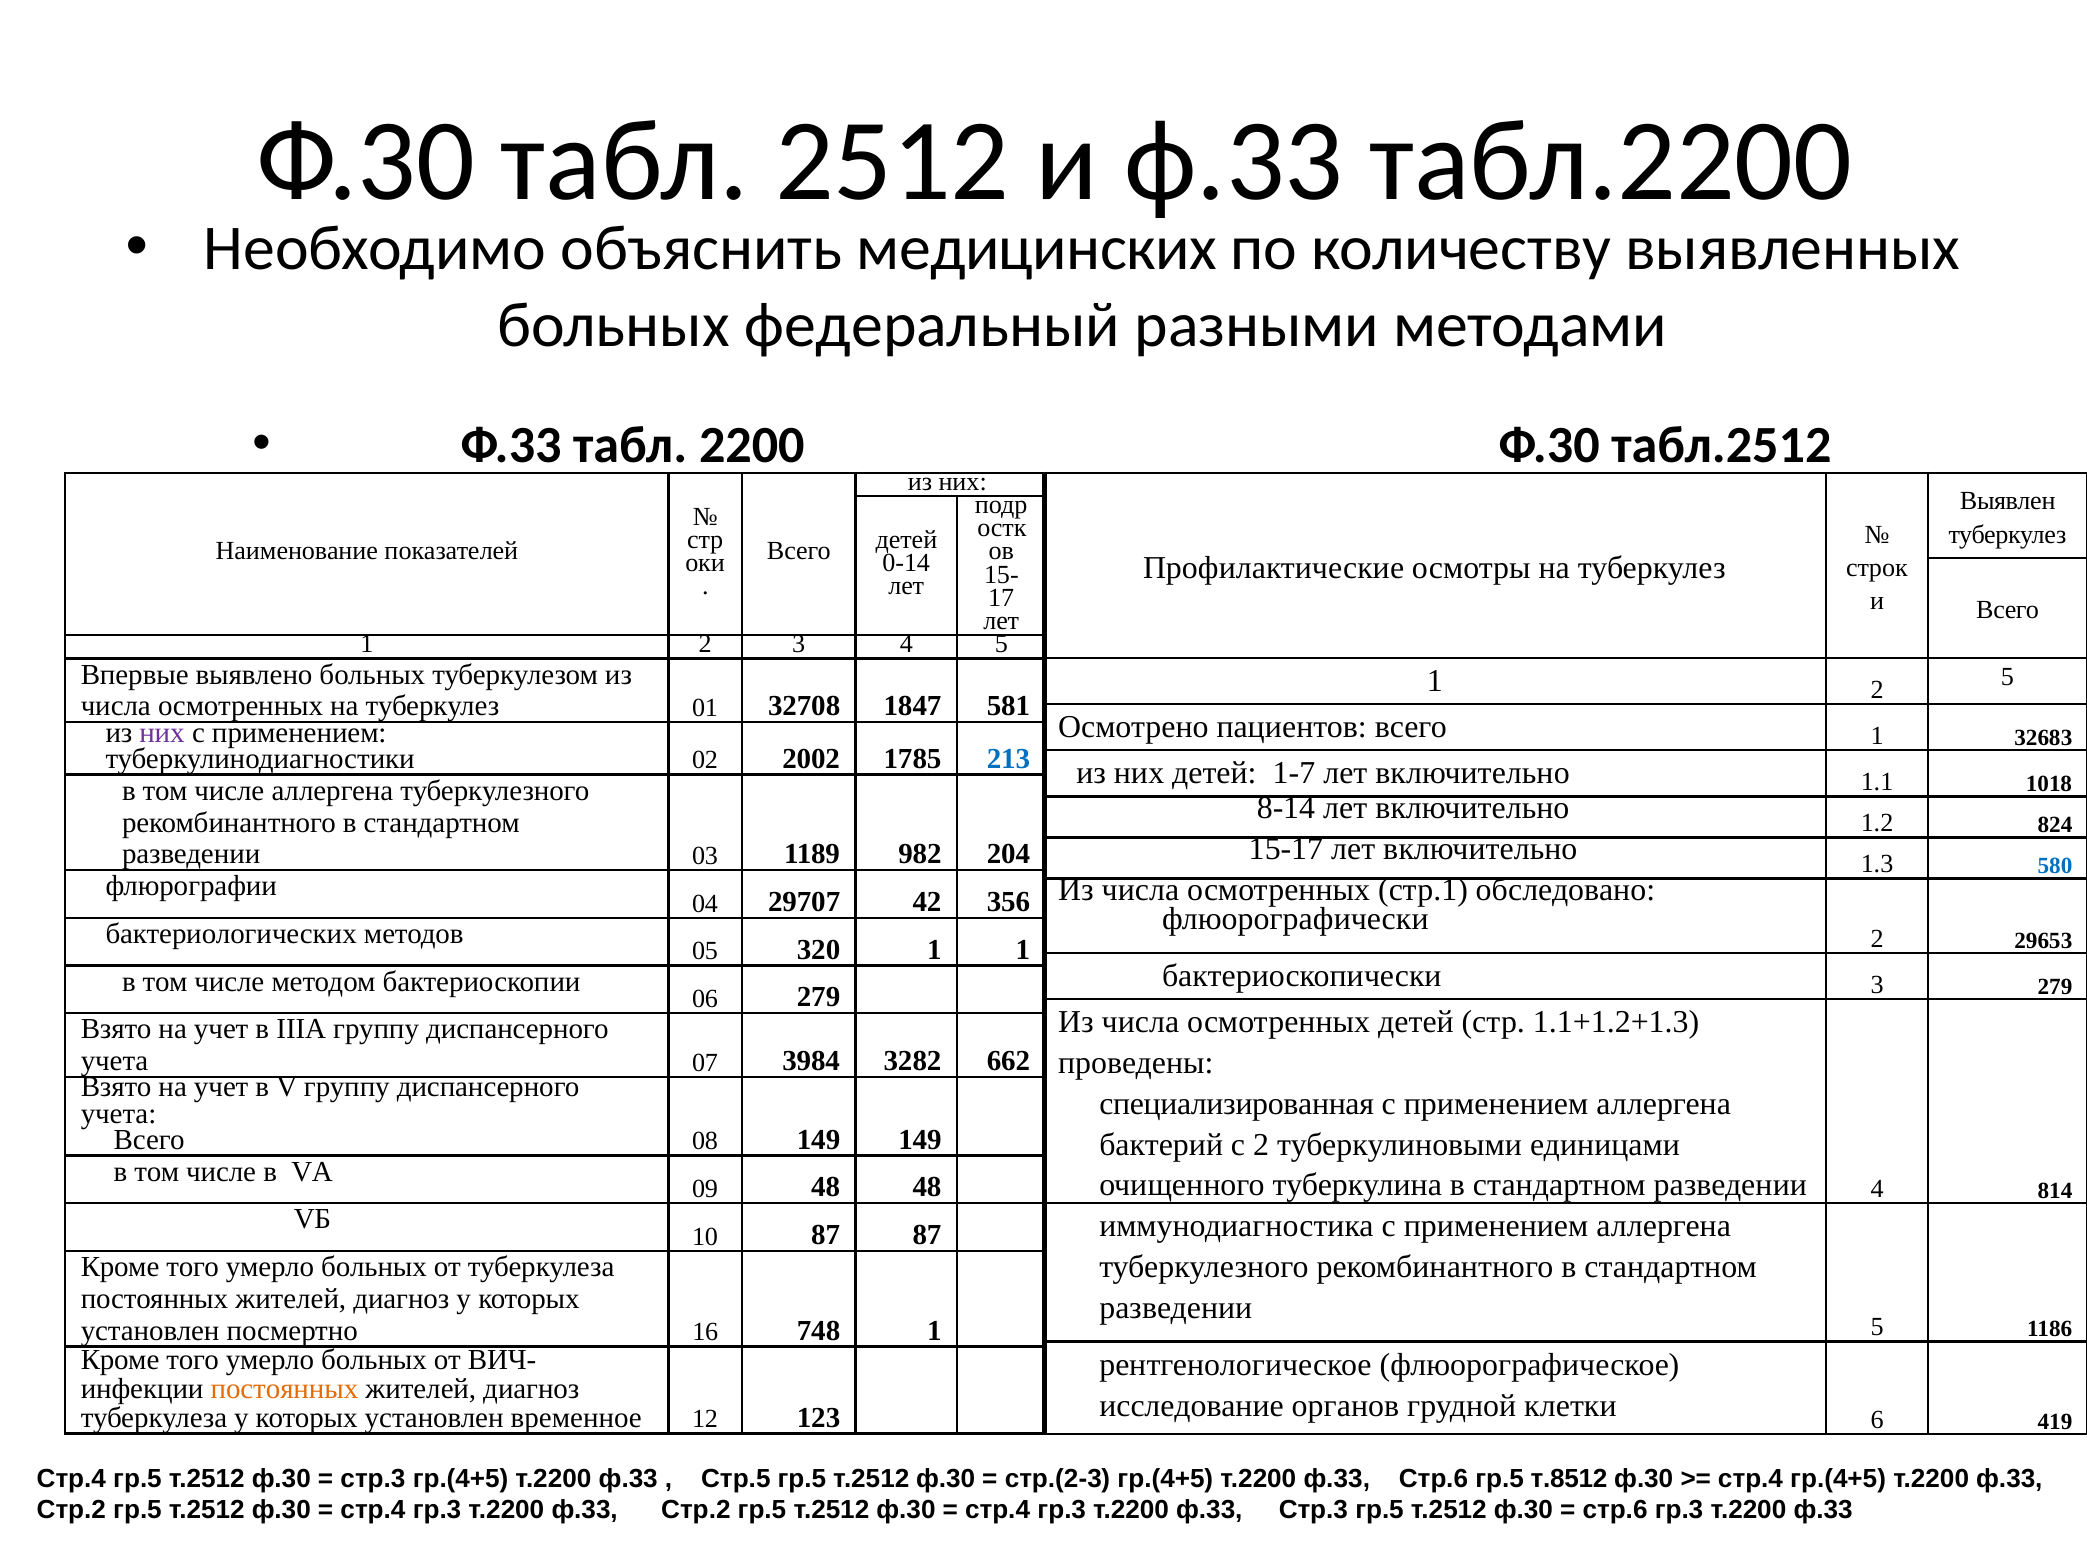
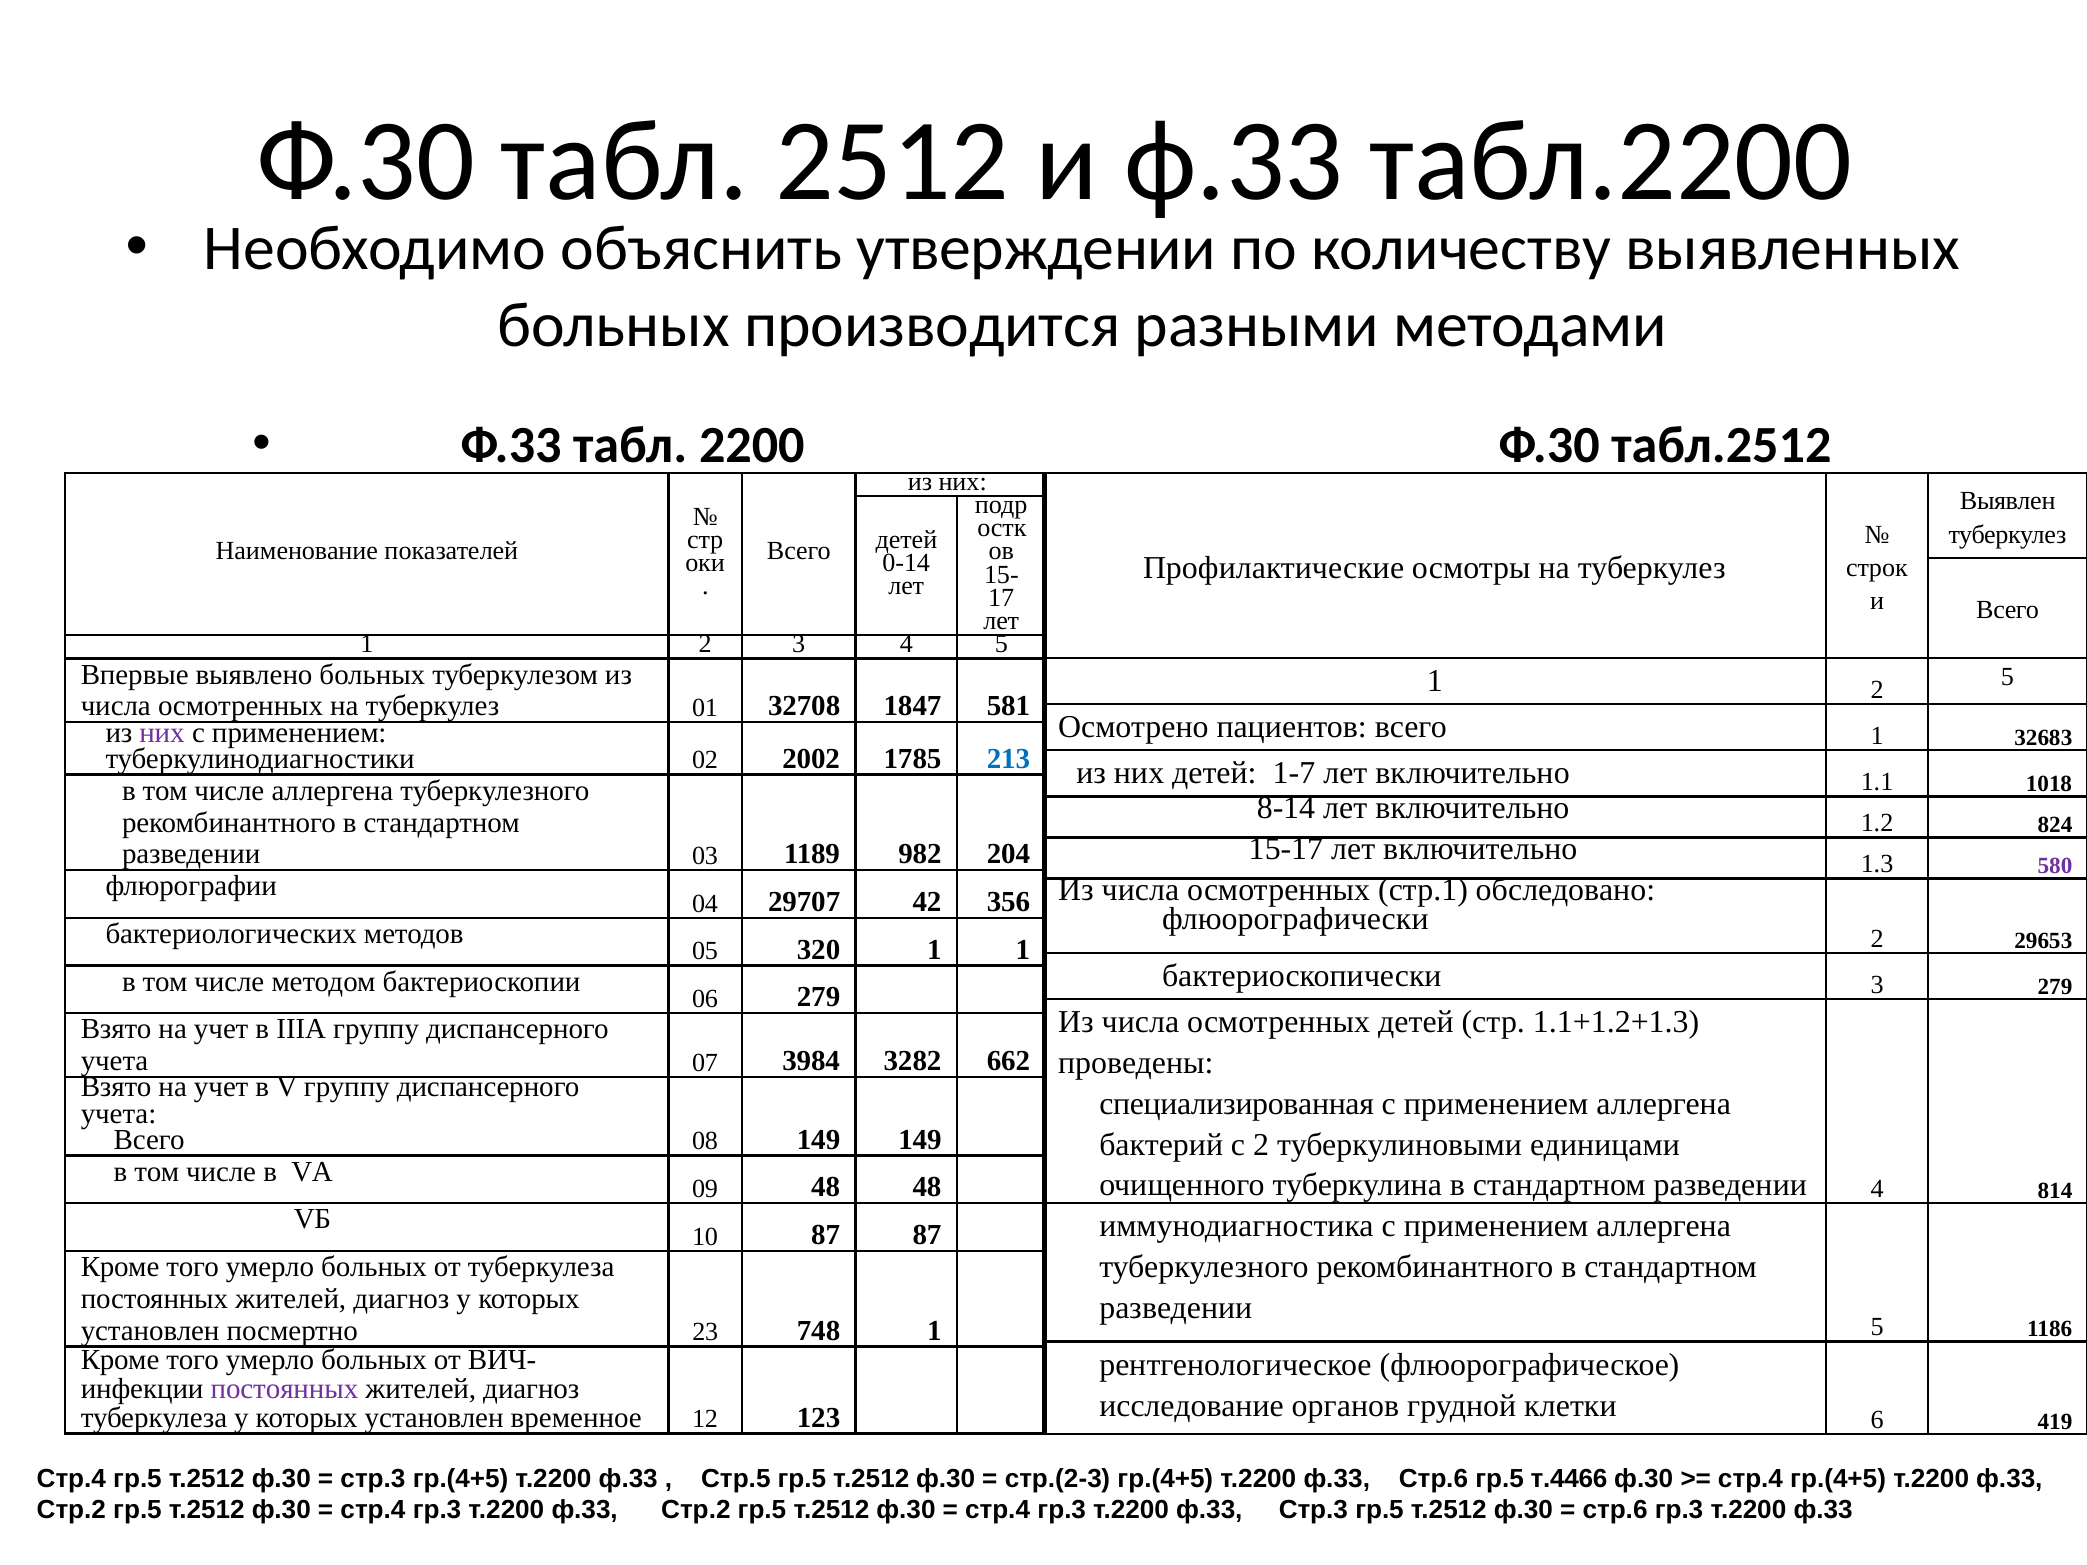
медицинских: медицинских -> утверждении (1036, 249)
федеральный: федеральный -> производится (932, 325)
580 colour: blue -> purple (2055, 866)
16: 16 -> 23 (705, 1332)
постоянных colour: orange -> purple (284, 1389)
т.8512: т.8512 -> т.4466 (1569, 1479)
